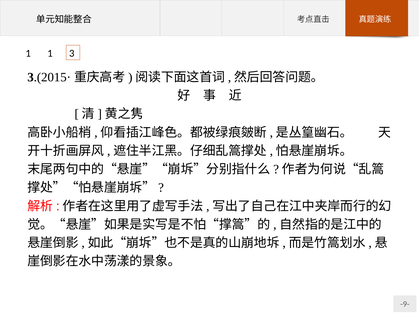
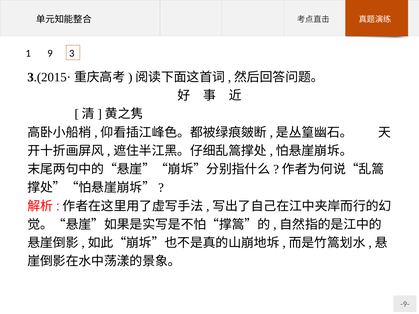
1 1: 1 -> 9 (50, 54)
